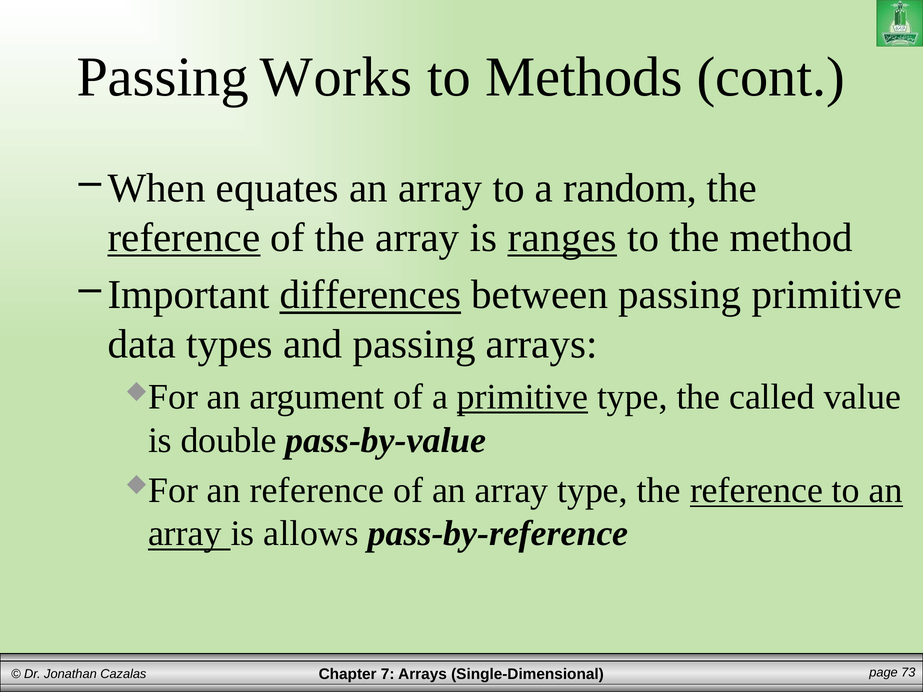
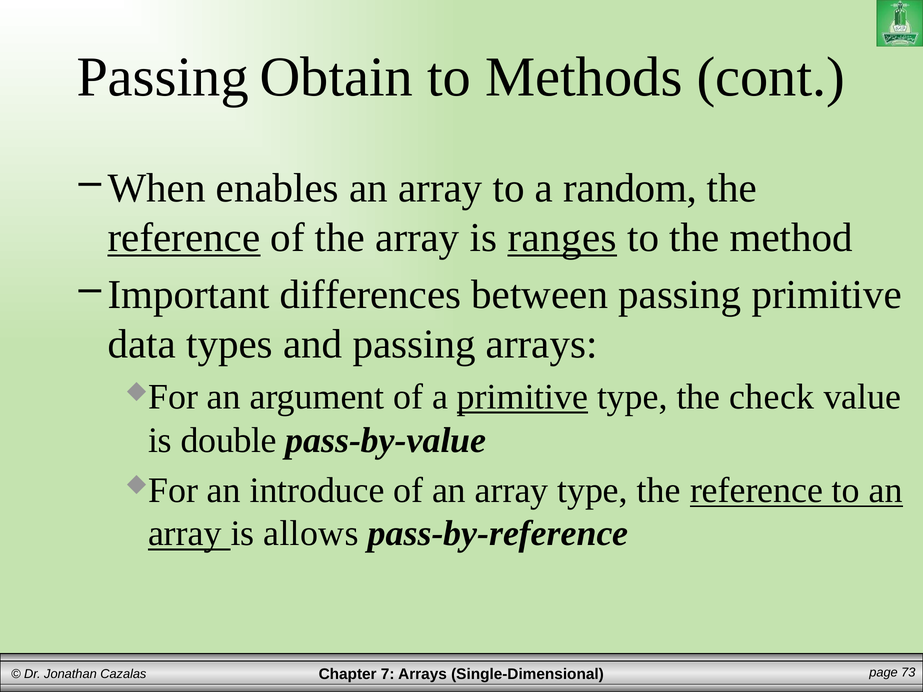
Works: Works -> Obtain (336, 77)
equates: equates -> enables (277, 188)
differences underline: present -> none (370, 295)
called: called -> check (772, 397)
an reference: reference -> introduce (317, 491)
